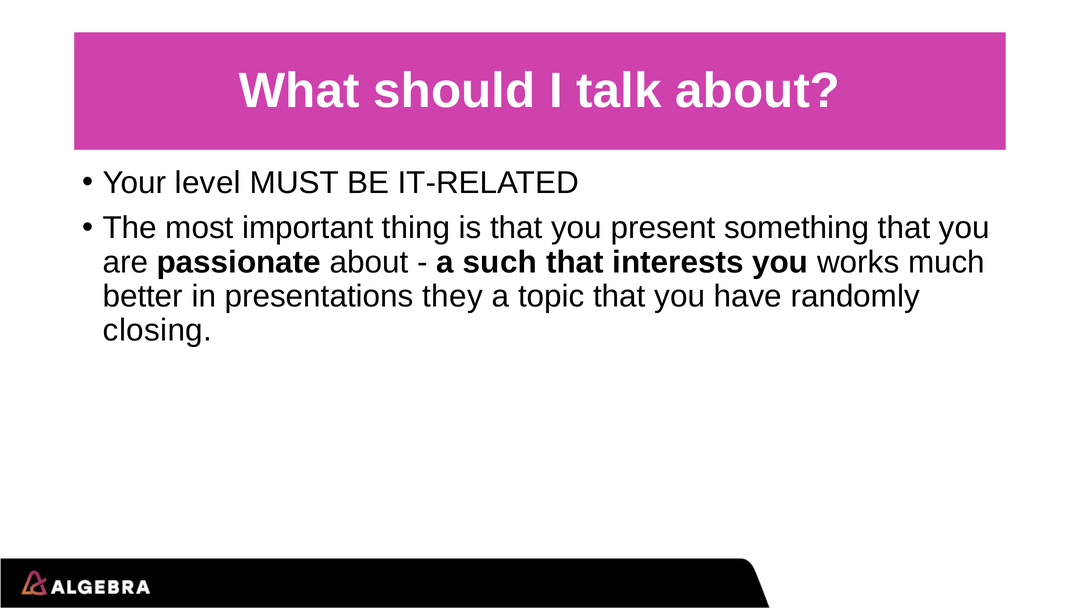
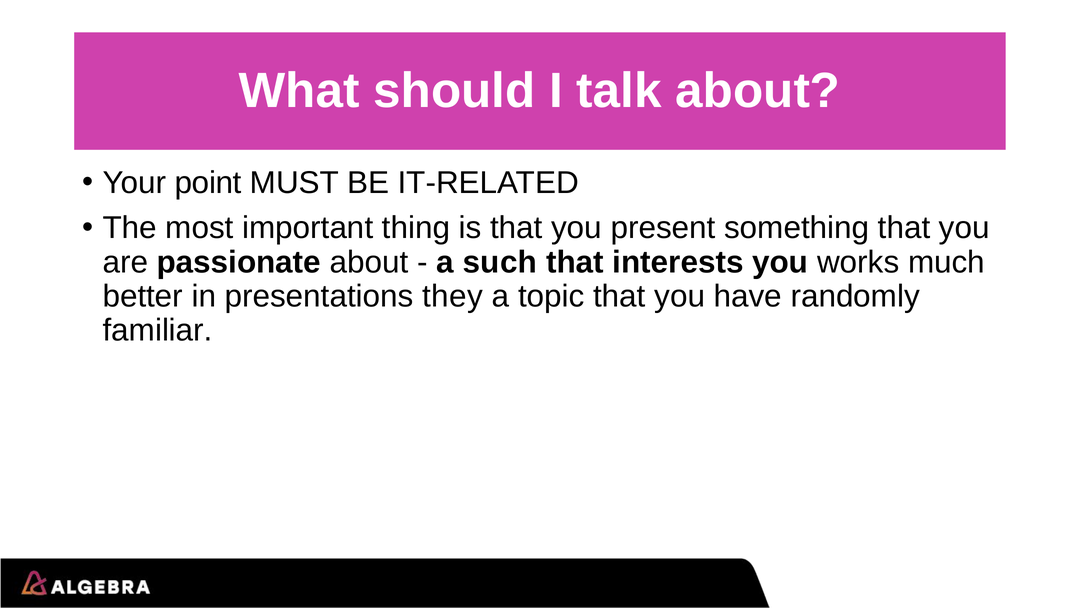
level: level -> point (208, 183)
closing: closing -> familiar (158, 330)
